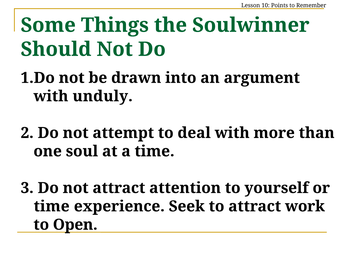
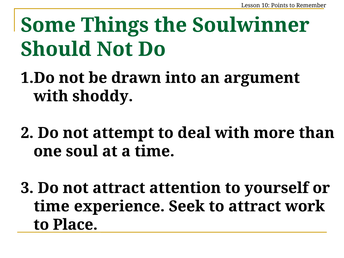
unduly: unduly -> shoddy (103, 96)
Open: Open -> Place (75, 225)
